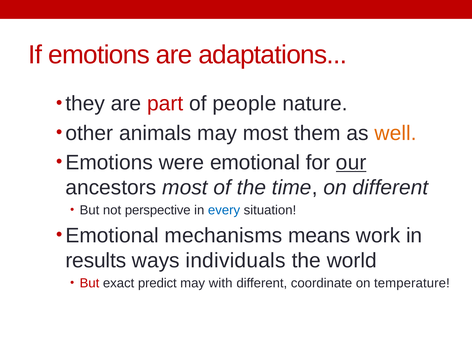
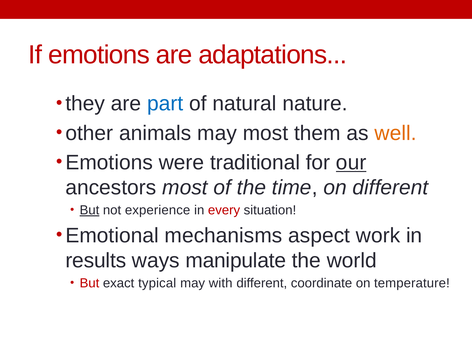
part colour: red -> blue (165, 104)
people: people -> natural (245, 104)
were emotional: emotional -> traditional (255, 162)
But underline: none -> present (89, 210)
perspective: perspective -> experience (158, 210)
every colour: blue -> red (224, 210)
means: means -> aspect (319, 235)
individuals: individuals -> manipulate (236, 261)
predict: predict -> typical (157, 283)
